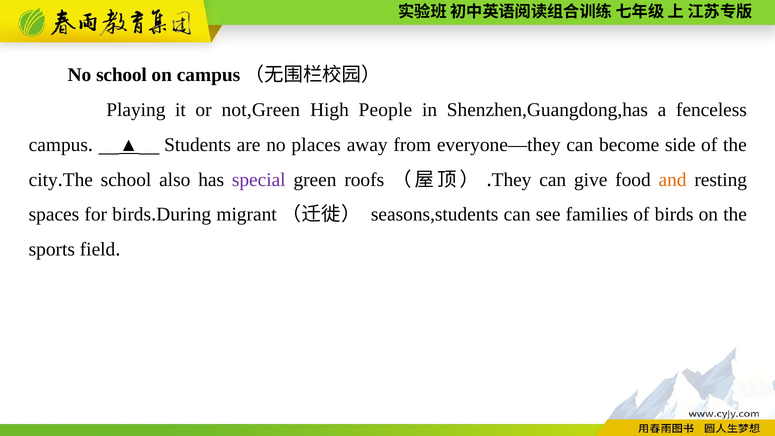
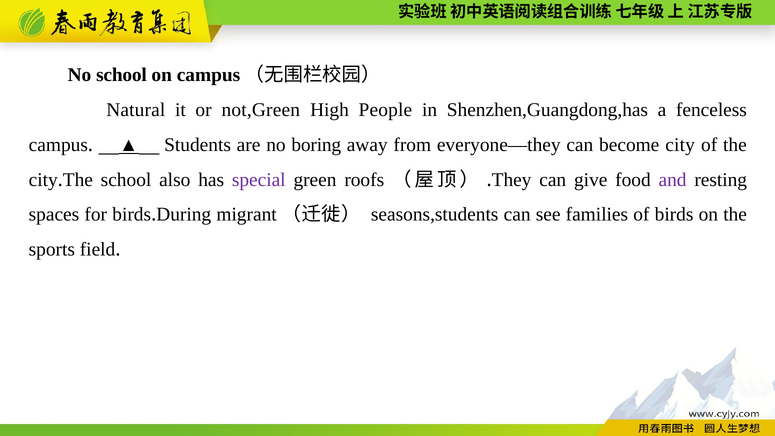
Playing: Playing -> Natural (136, 110)
places: places -> boring (316, 145)
become side: side -> city (680, 145)
and colour: orange -> purple (673, 180)
